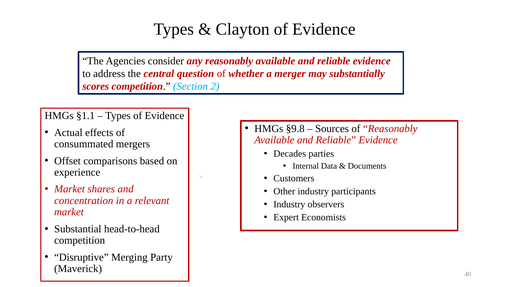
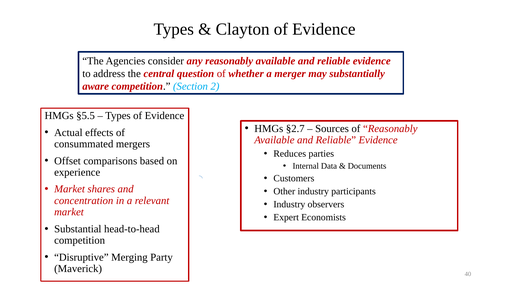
scores: scores -> aware (96, 86)
§1.1: §1.1 -> §5.5 (86, 116)
§9.8: §9.8 -> §2.7 (295, 128)
Decades: Decades -> Reduces (290, 154)
